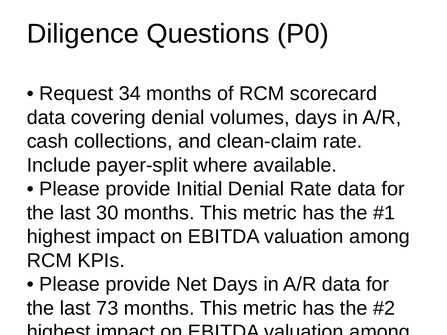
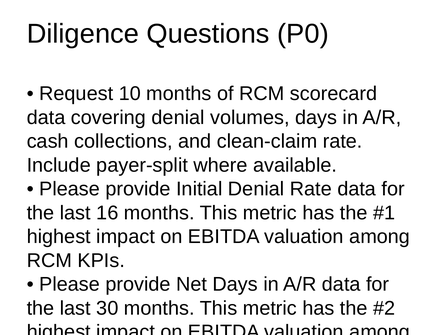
34: 34 -> 10 (130, 94)
30: 30 -> 16 (107, 213)
73: 73 -> 30 (107, 308)
